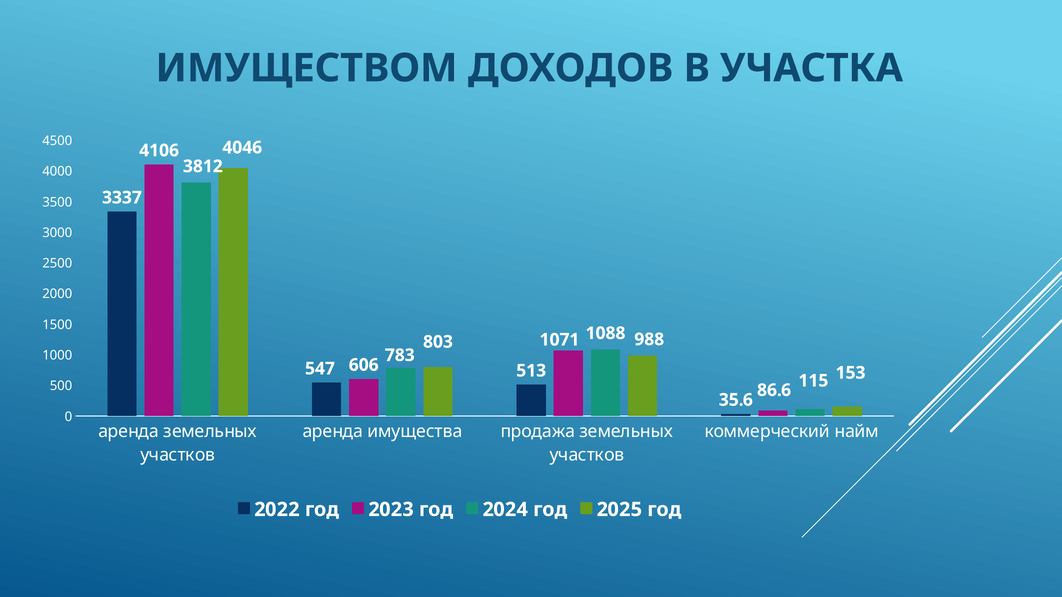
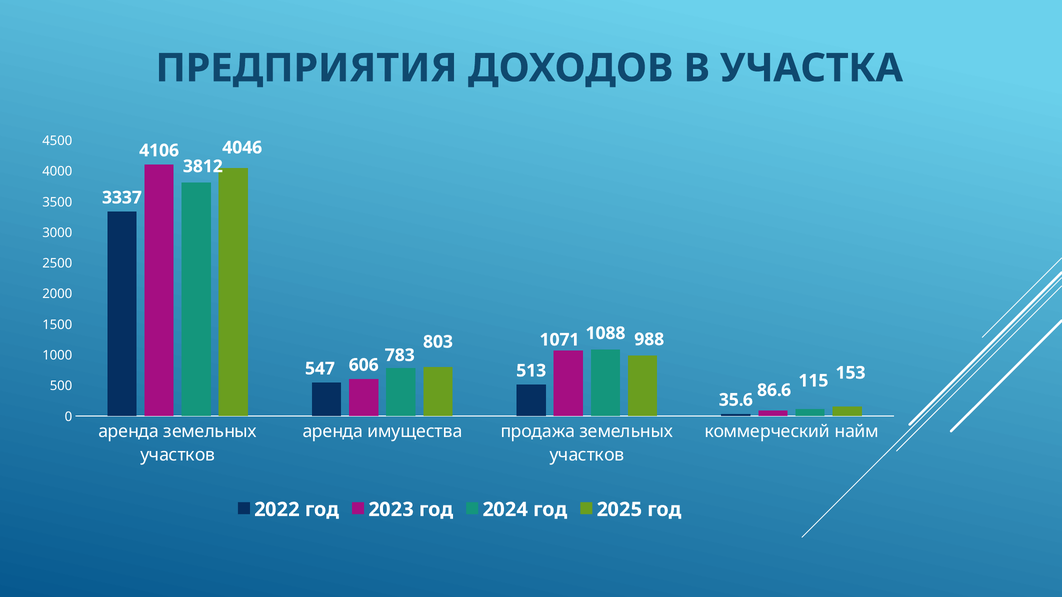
ИМУЩЕСТВОМ: ИМУЩЕСТВОМ -> ПРЕДПРИЯТИЯ (307, 68)
